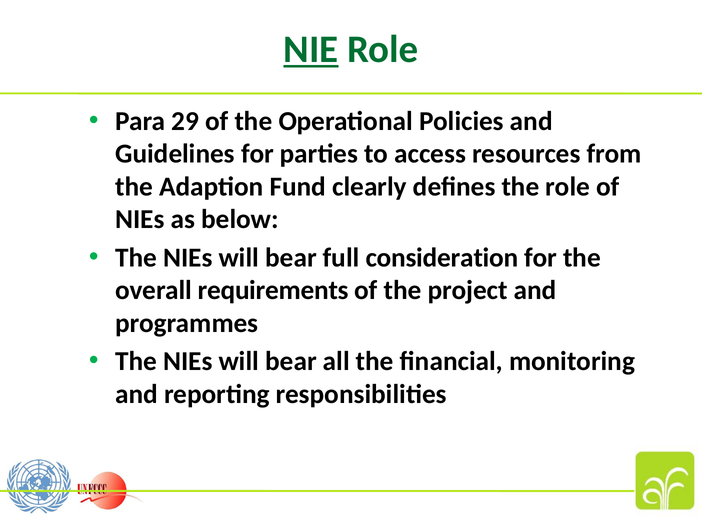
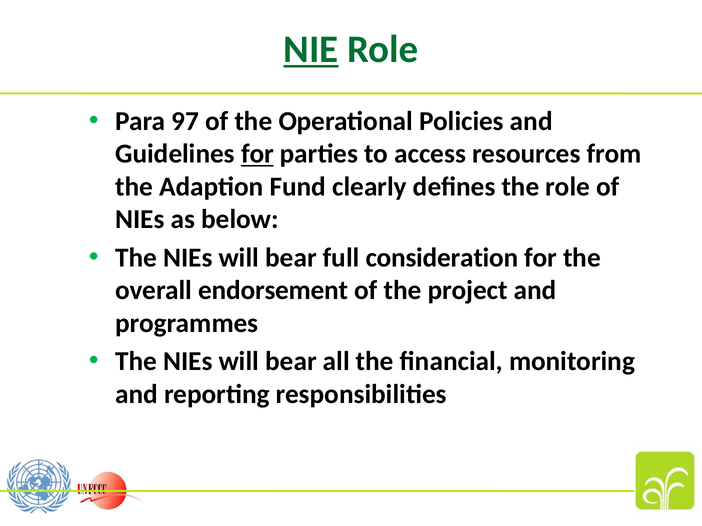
29: 29 -> 97 (185, 121)
for underline: none -> present (257, 154)
requirements: requirements -> endorsement (273, 291)
